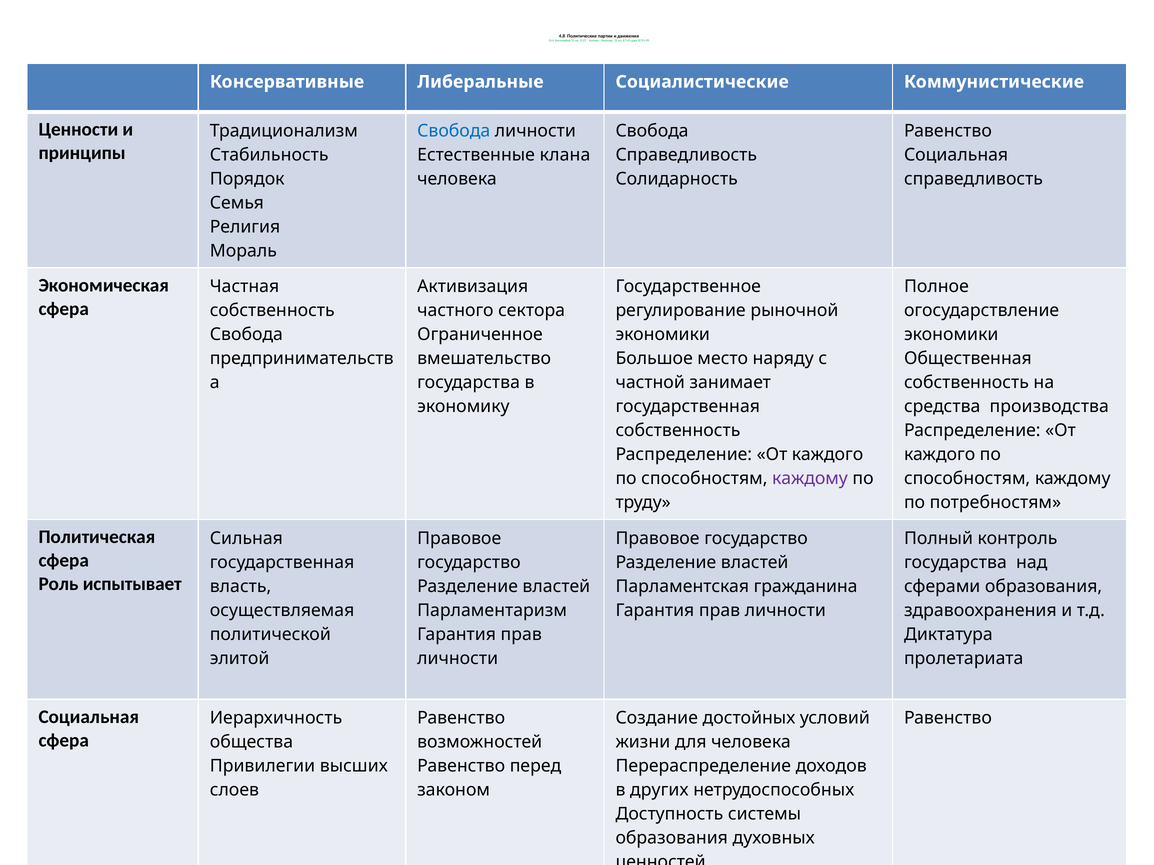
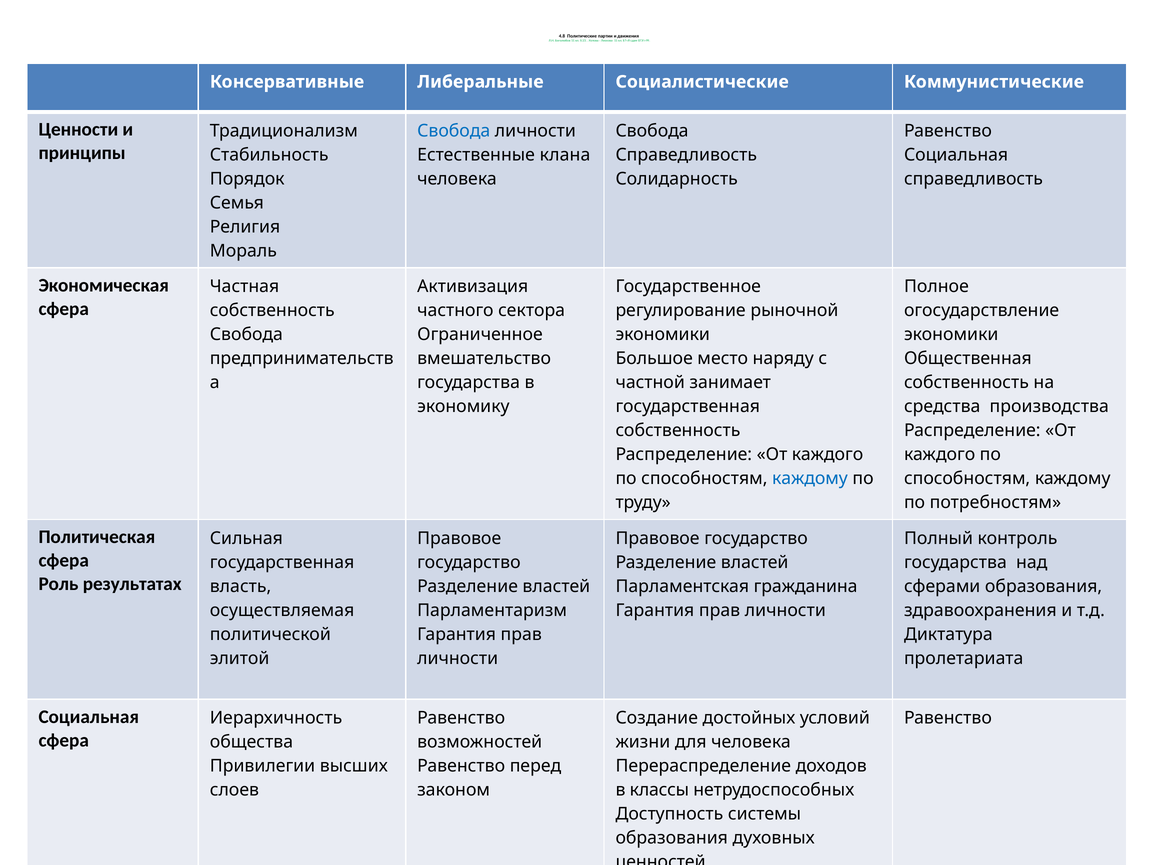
каждому colour: purple -> blue (810, 479)
испытывает: испытывает -> результатах (132, 584)
других: других -> классы (659, 790)
